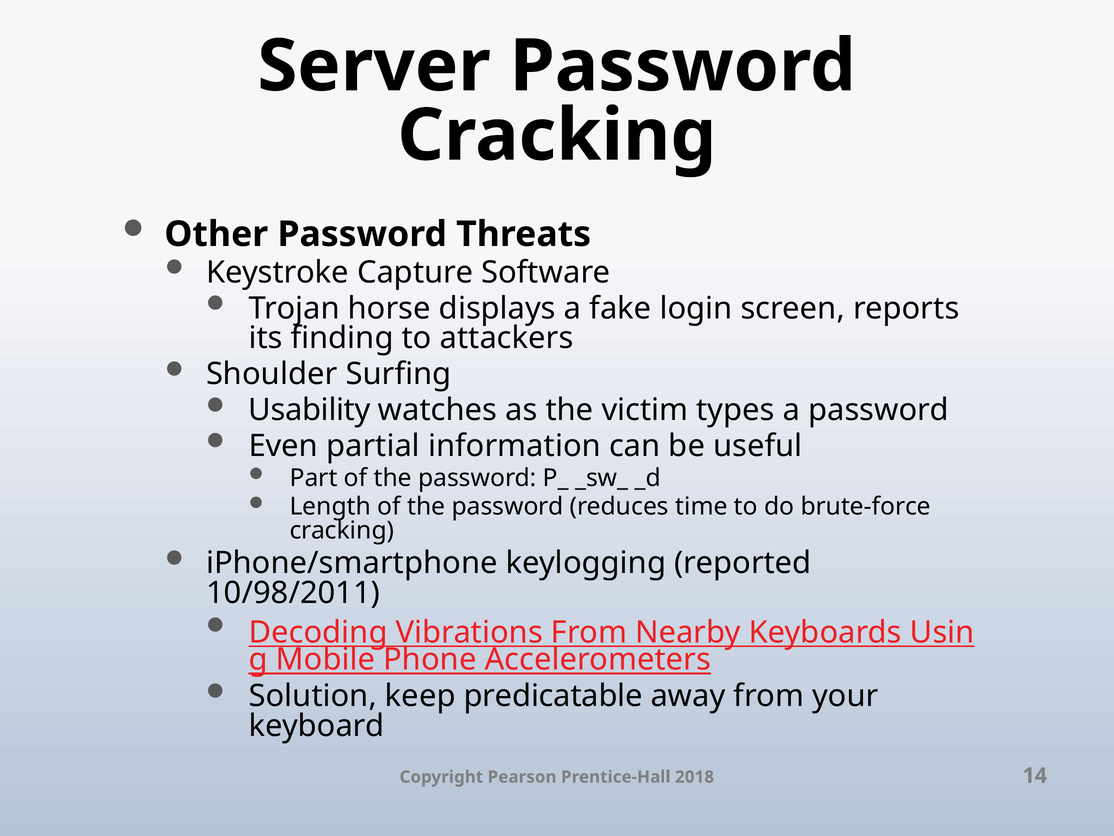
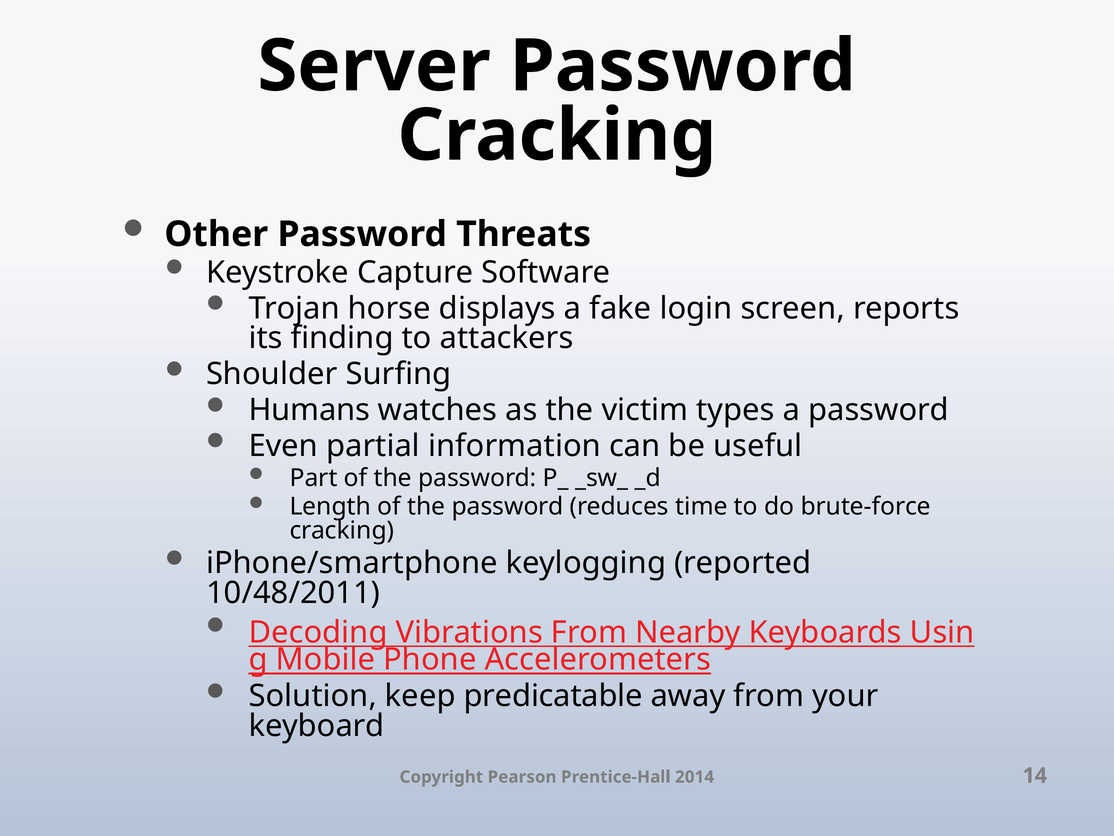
Usability: Usability -> Humans (309, 410)
10/98/2011: 10/98/2011 -> 10/48/2011 (293, 593)
2018: 2018 -> 2014 (695, 777)
